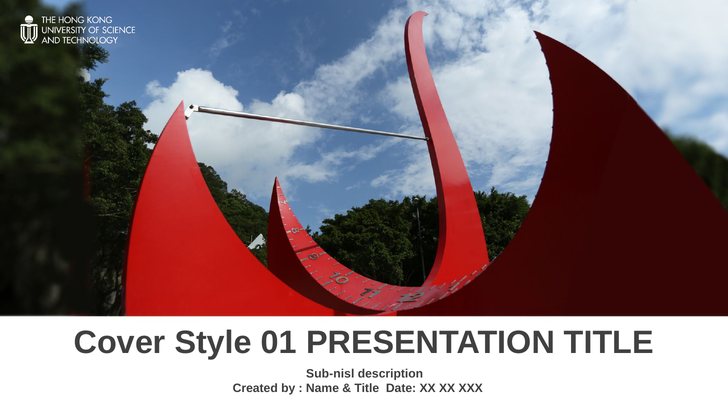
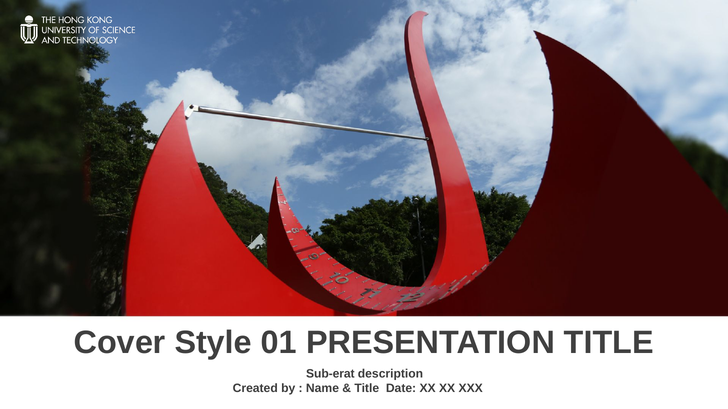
Sub-nisl: Sub-nisl -> Sub-erat (330, 374)
